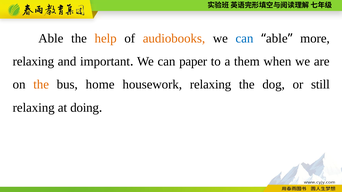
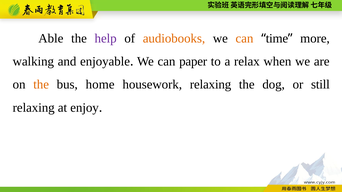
help colour: orange -> purple (106, 39)
can colour: blue -> orange (244, 39)
able: able -> time (277, 39)
relaxing: relaxing -> walking (33, 62)
important: important -> enjoyable (105, 62)
them: them -> relax (247, 62)
doing: doing -> enjoy (85, 108)
